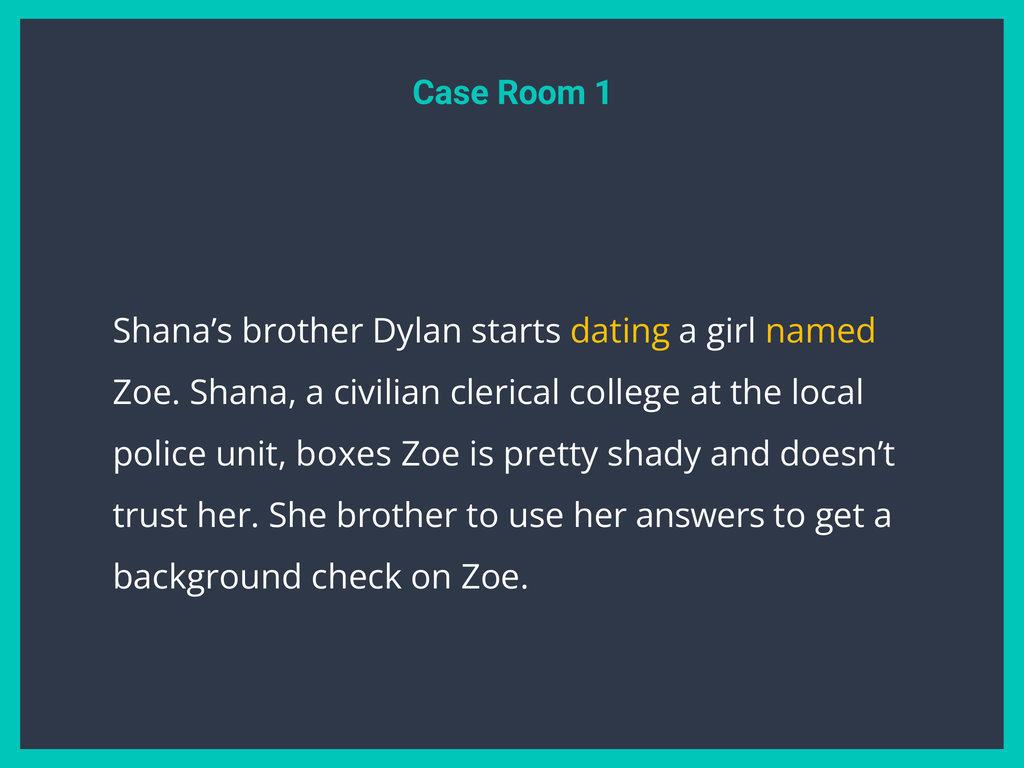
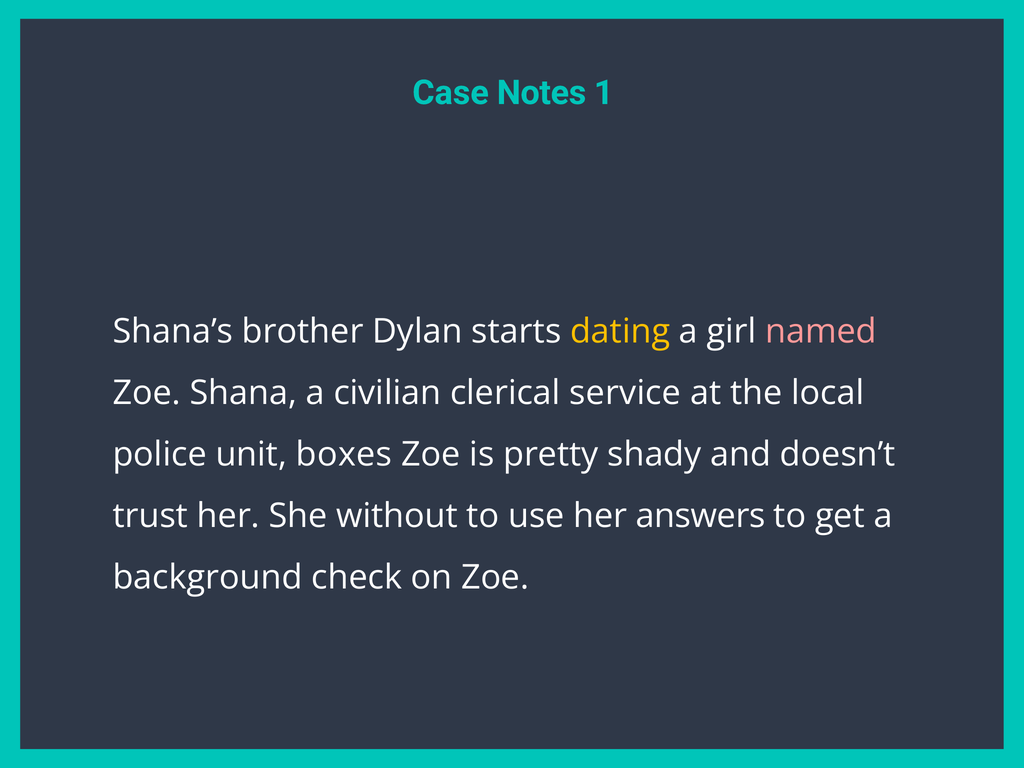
Room: Room -> Notes (541, 93)
named colour: yellow -> pink (821, 332)
college: college -> service (625, 393)
She brother: brother -> without (397, 516)
